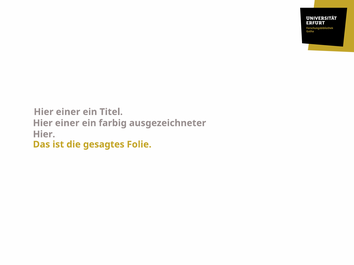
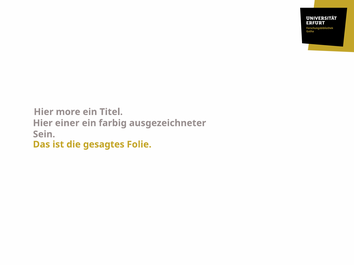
einer: einer -> more (68, 112)
Hier: Hier -> Sein (44, 134)
